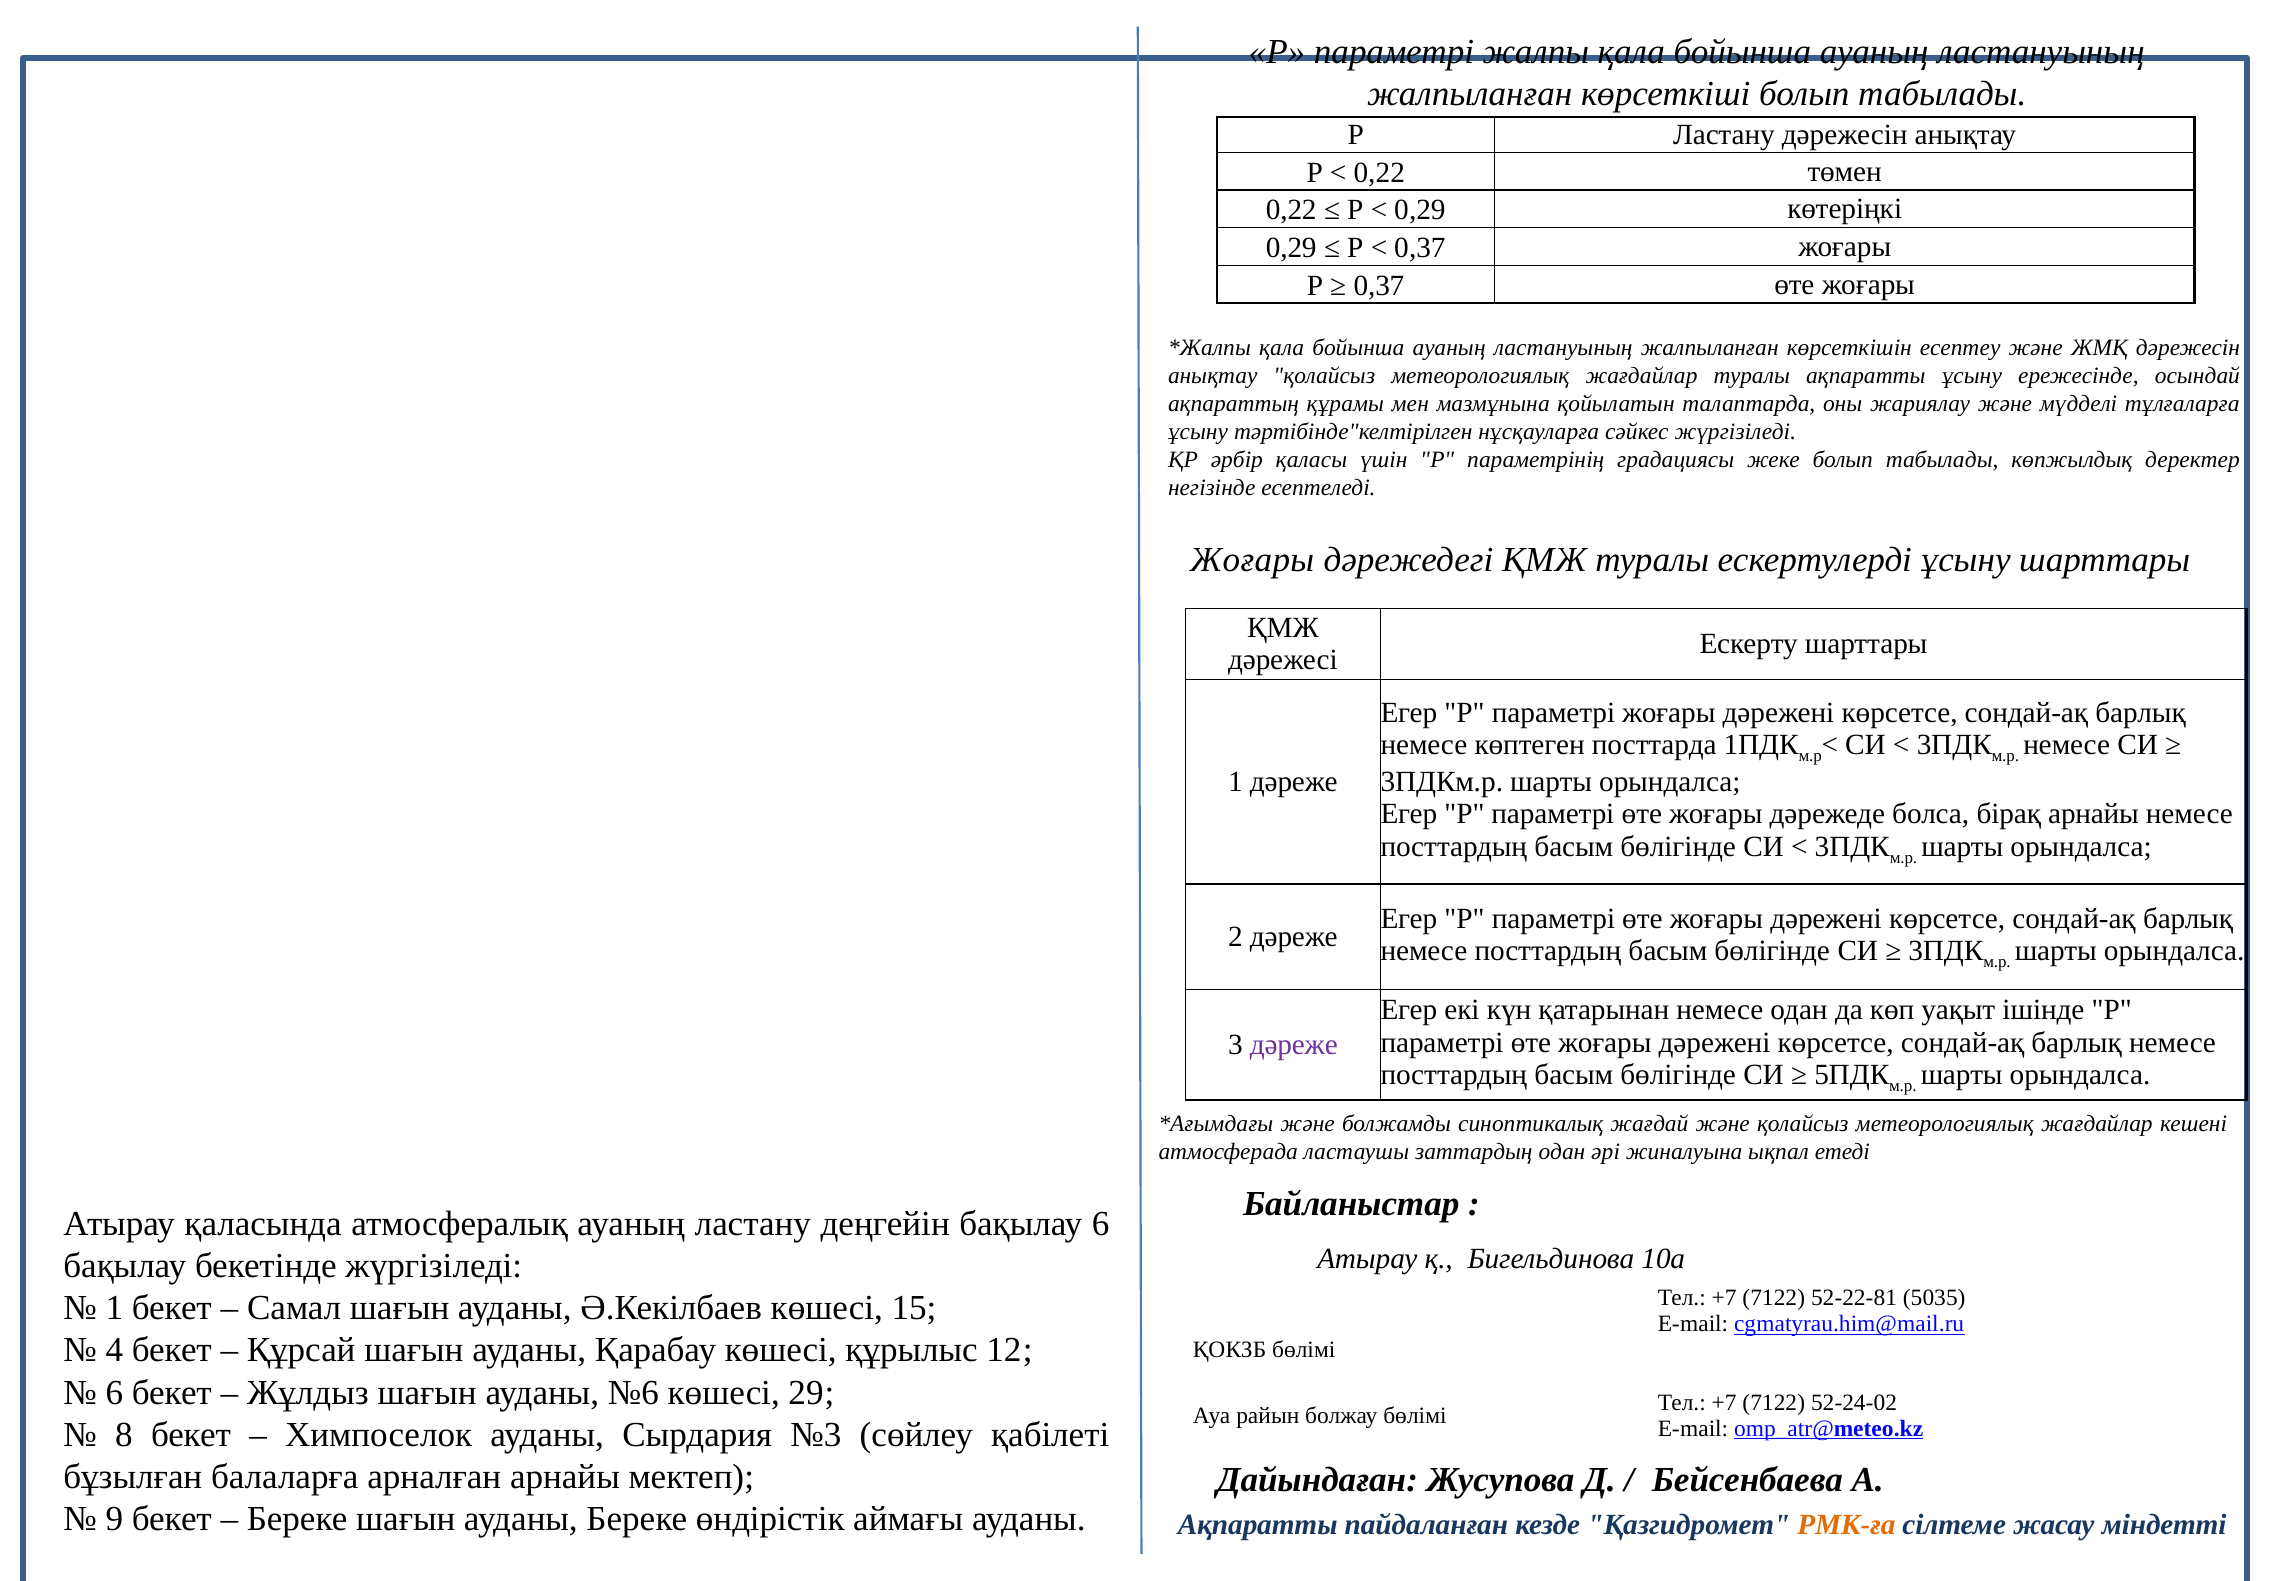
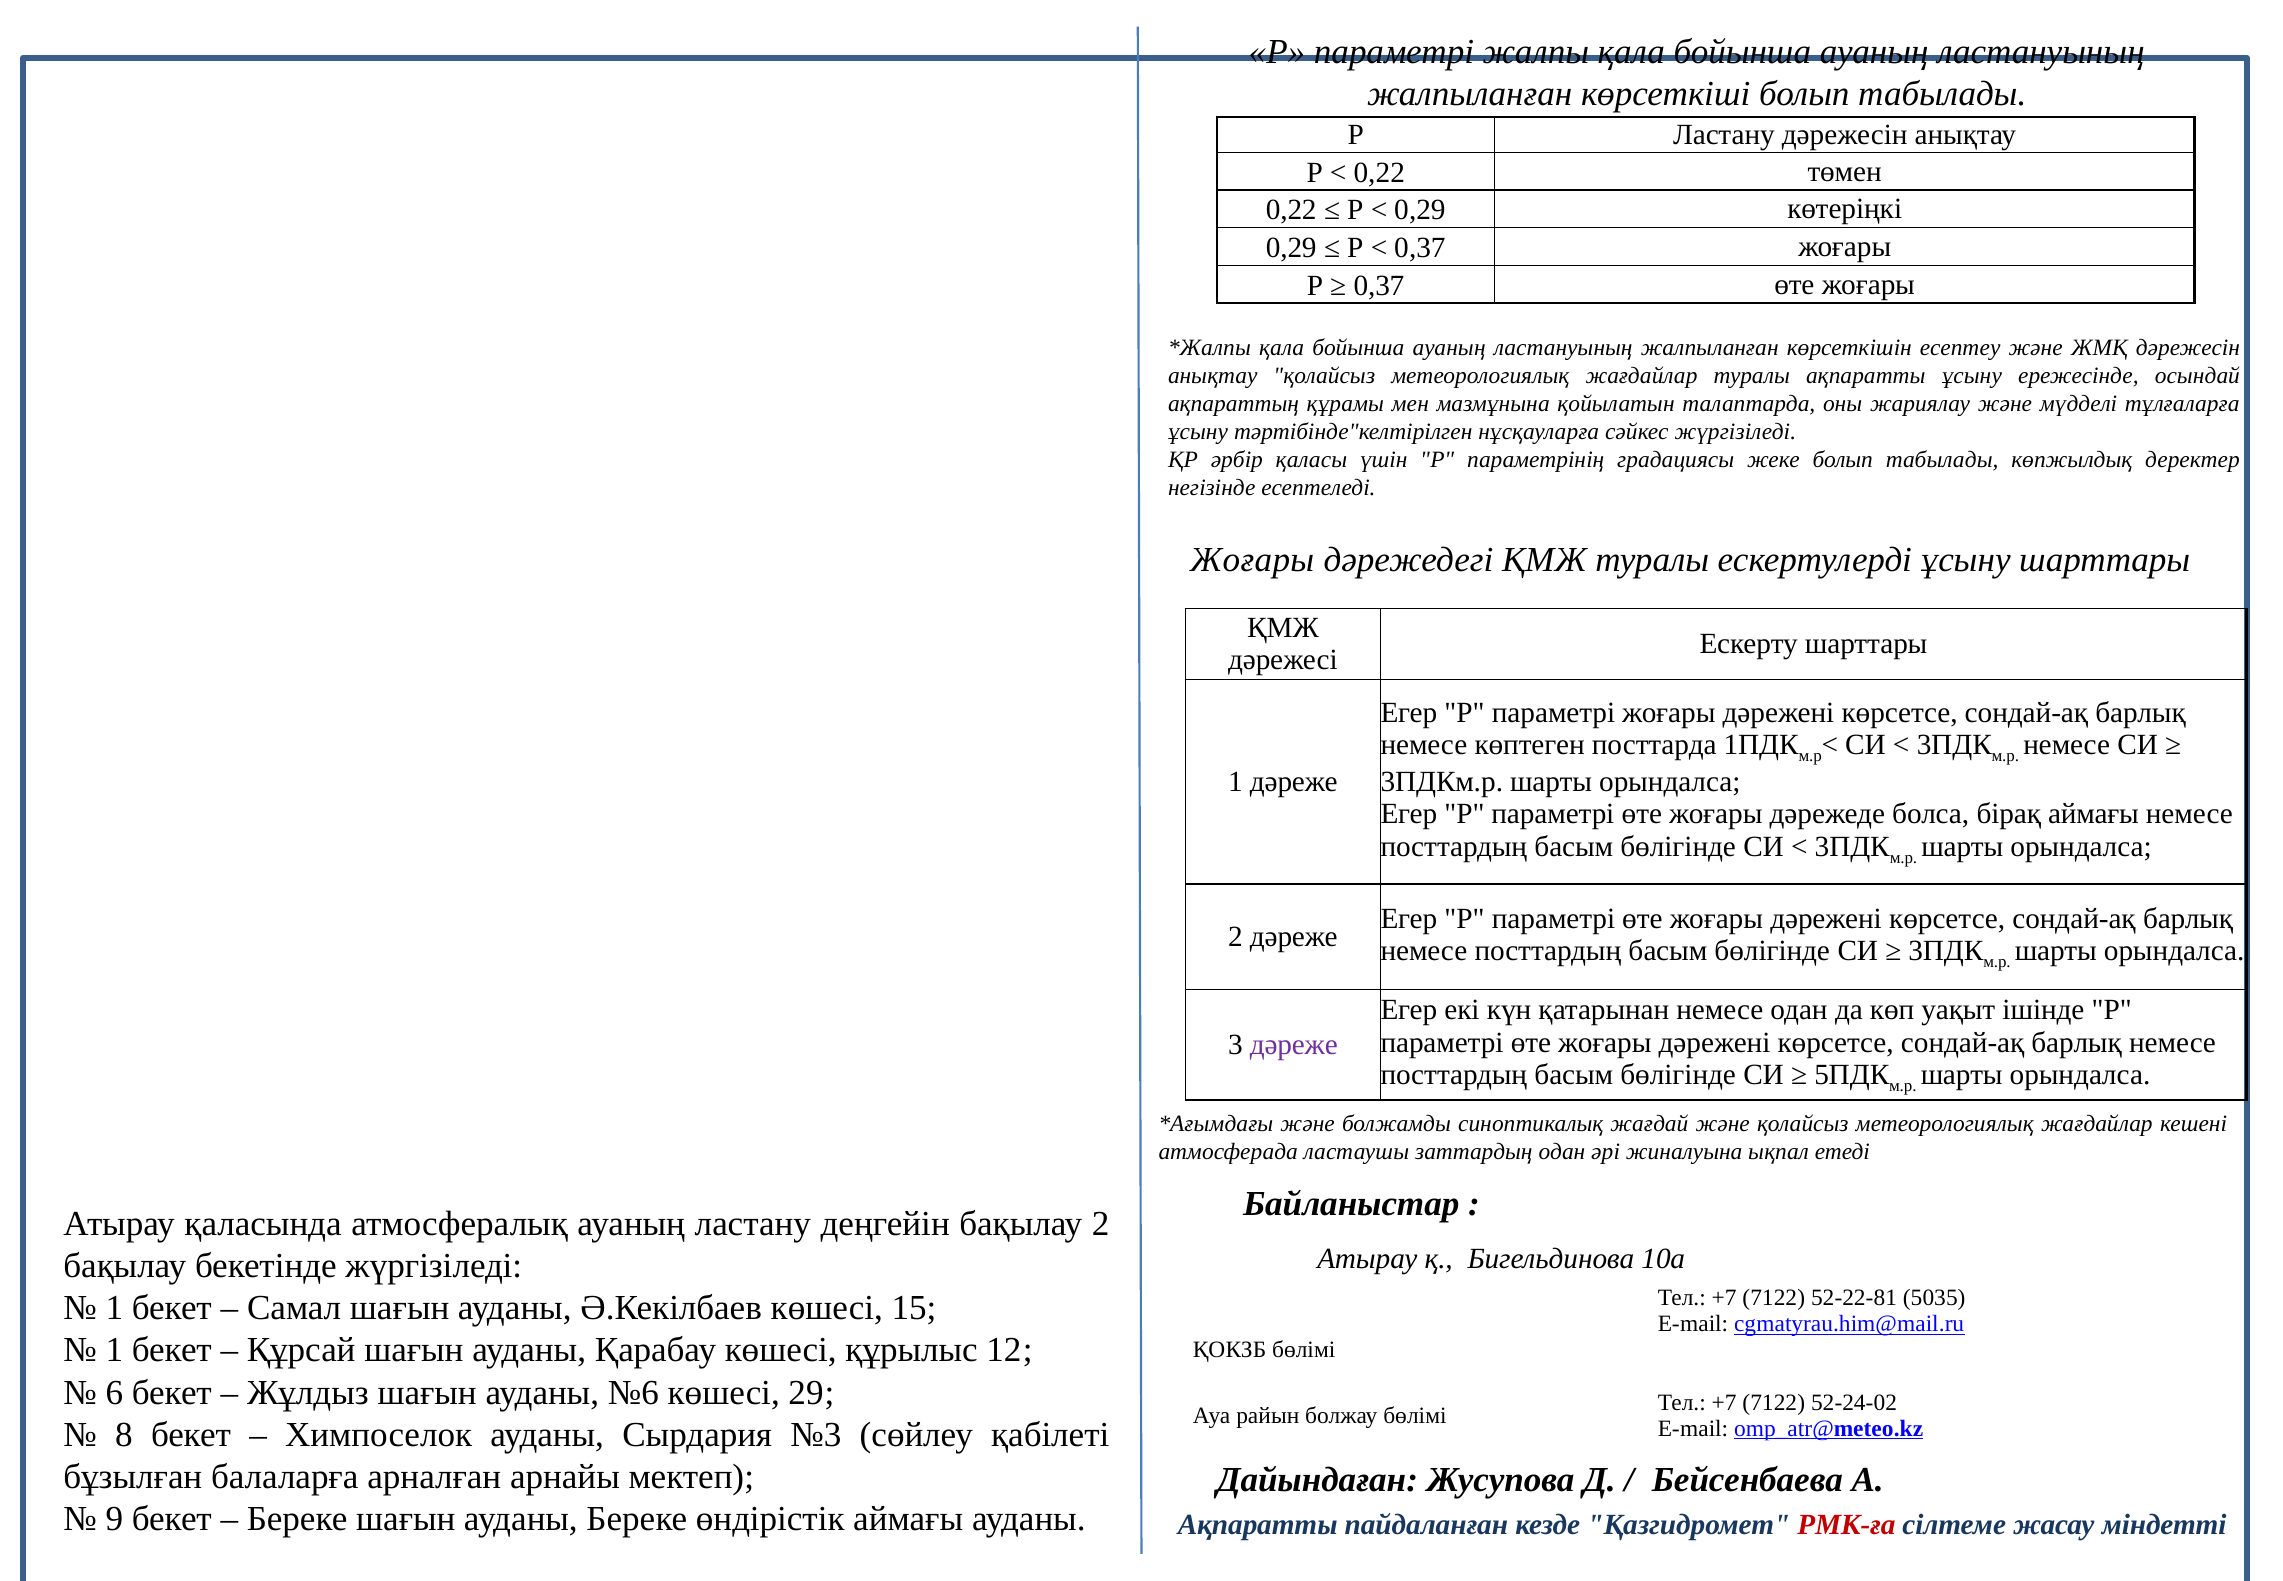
бірақ арнайы: арнайы -> аймағы (2094, 814)
бақылау 6: 6 -> 2 (1101, 1224)
4: 4 -> 1 (114, 1350)
РМК-ға colour: orange -> red (1846, 1525)
